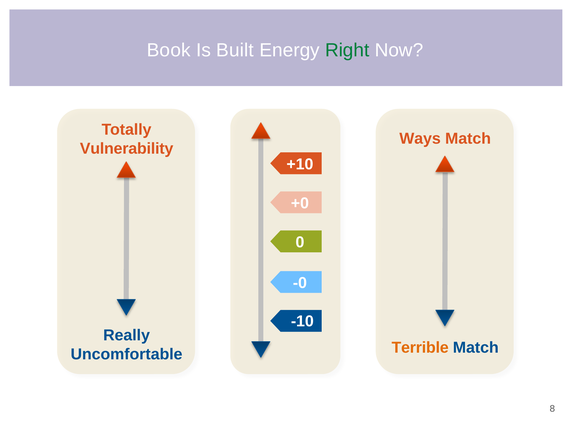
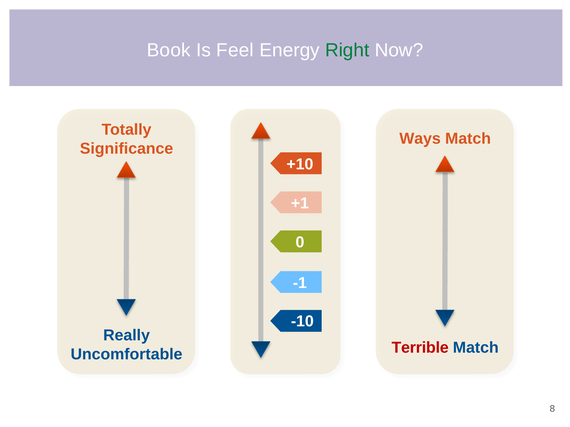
Built: Built -> Feel (235, 50)
Vulnerability: Vulnerability -> Significance (127, 149)
+0: +0 -> +1 (300, 204)
-0: -0 -> -1 (300, 283)
Terrible colour: orange -> red (420, 348)
